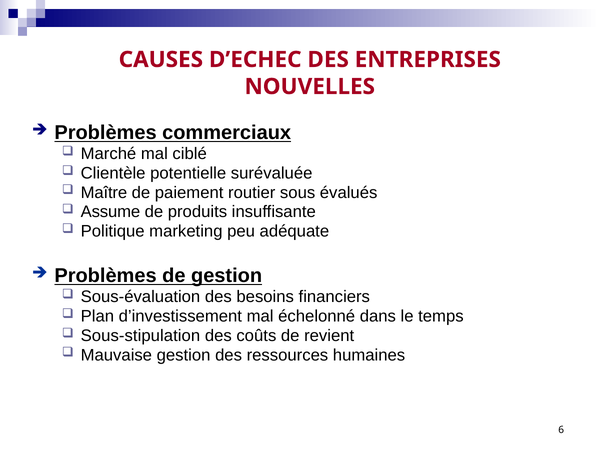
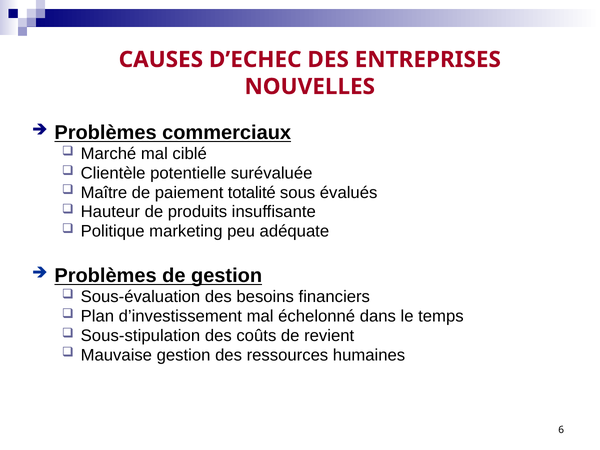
routier: routier -> totalité (252, 193)
Assume: Assume -> Hauteur (110, 212)
